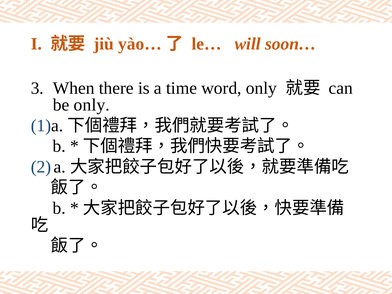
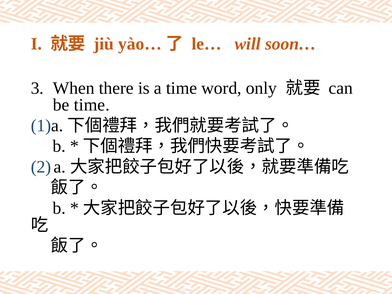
be only: only -> time (92, 105)
